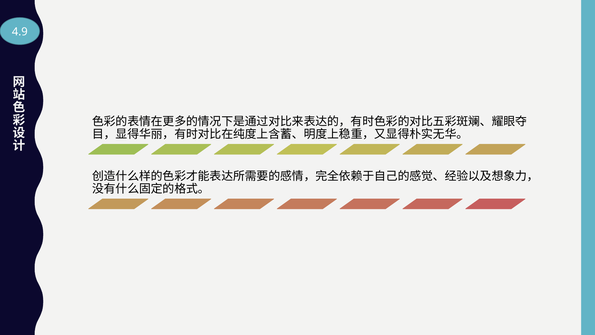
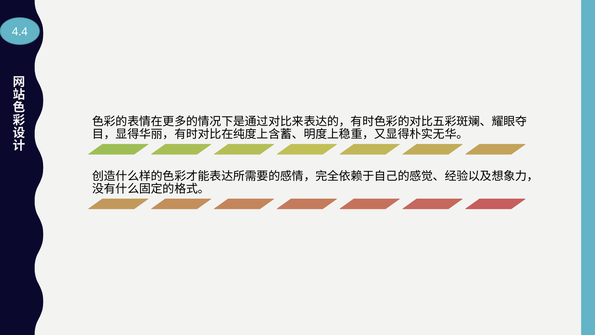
4.9: 4.9 -> 4.4 (20, 32)
